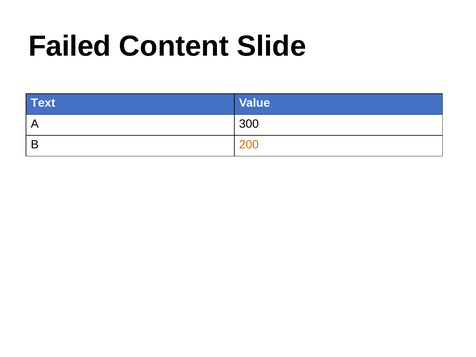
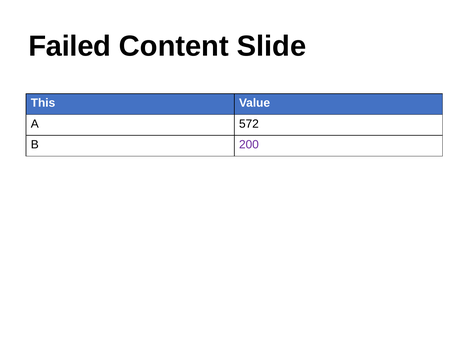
Text: Text -> This (43, 103)
300: 300 -> 572 (249, 124)
200 colour: orange -> purple (249, 145)
